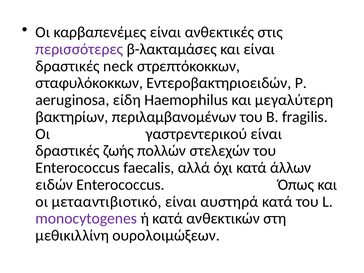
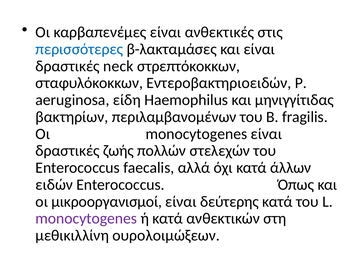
περισσότερες colour: purple -> blue (79, 49)
μεγαλύτερη: μεγαλύτερη -> μηνιγγίτιδας (294, 100)
Οι γαστρεντερικού: γαστρεντερικού -> monocytogenes (196, 134)
μετααντιβιοτικό: μετααντιβιοτικό -> μικροοργανισμοί (107, 202)
αυστηρά: αυστηρά -> δεύτερης (229, 202)
